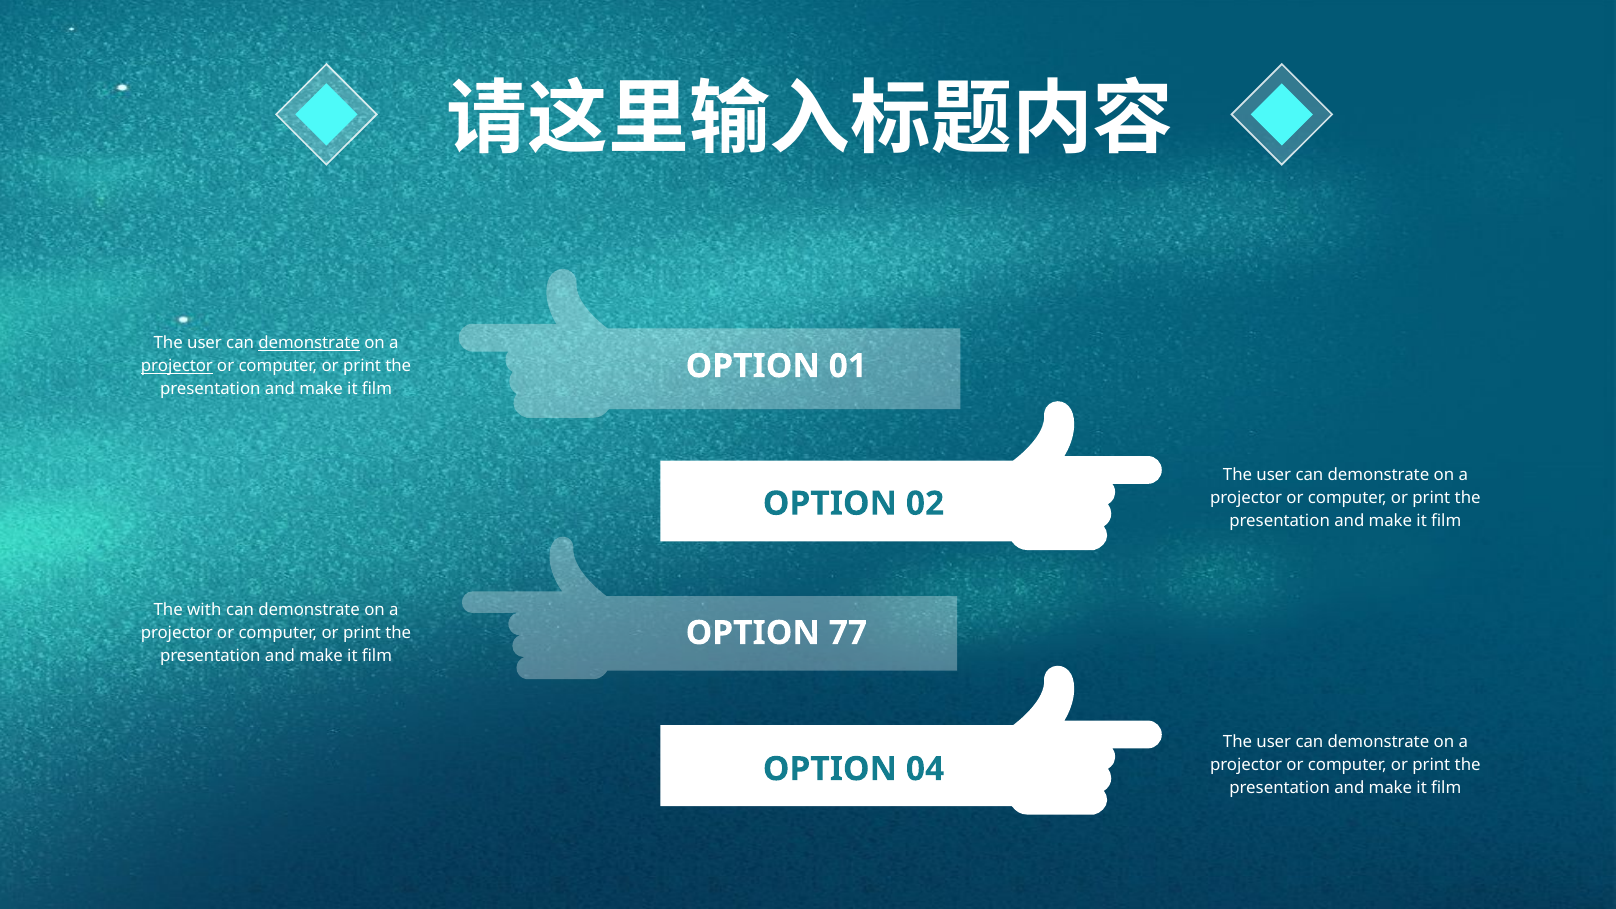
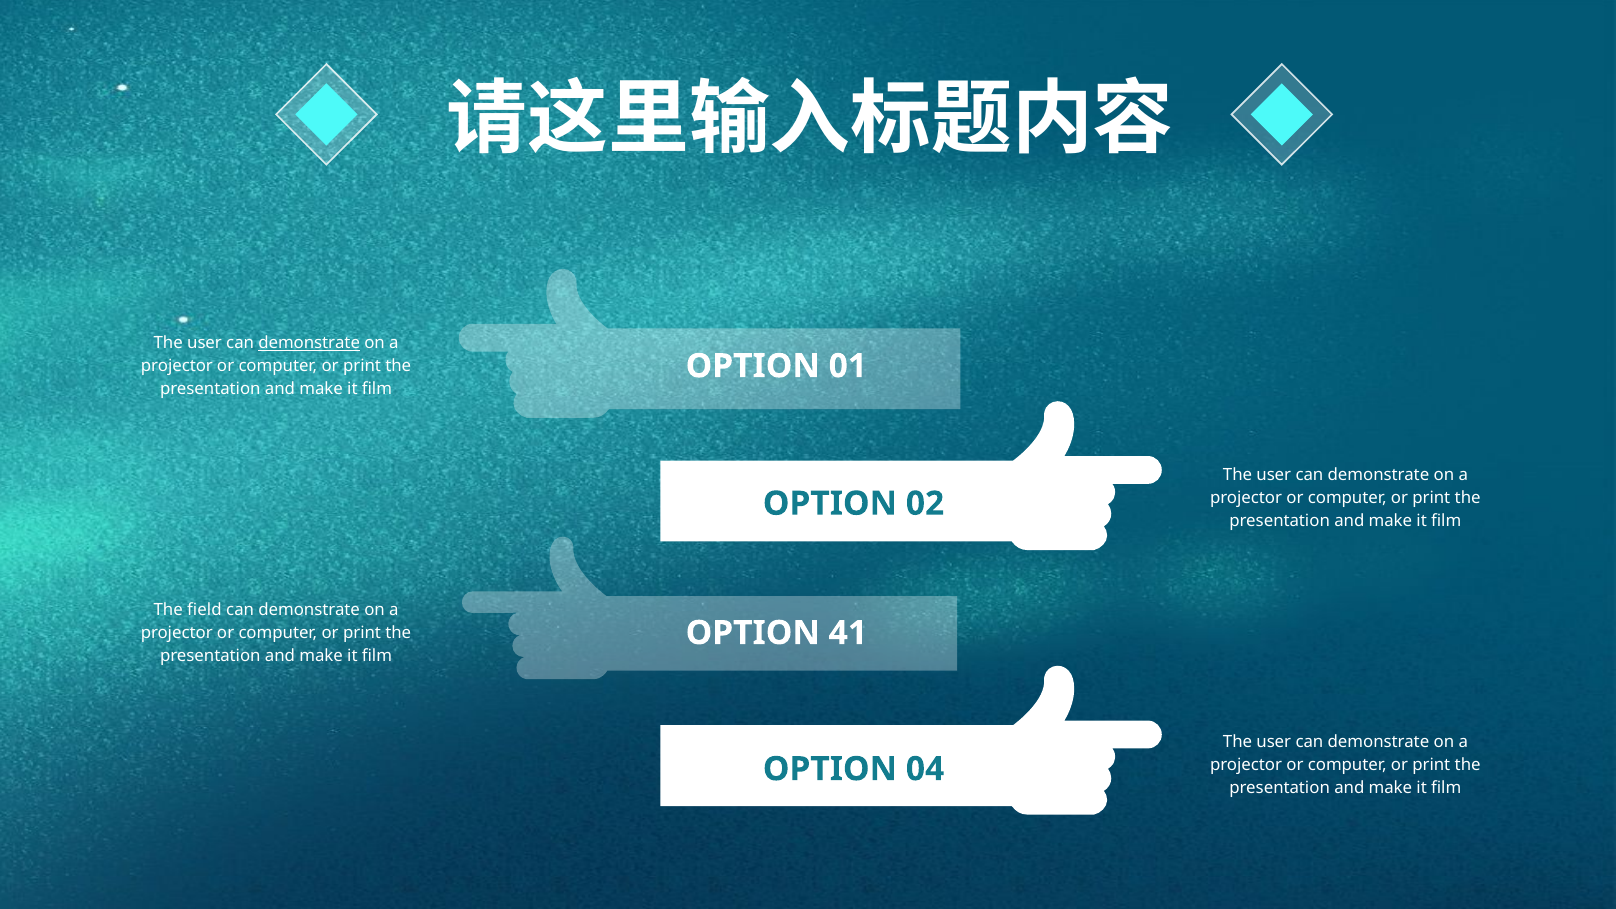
projector underline: present -> none (177, 366)
with: with -> field (204, 610)
77: 77 -> 41 (848, 633)
